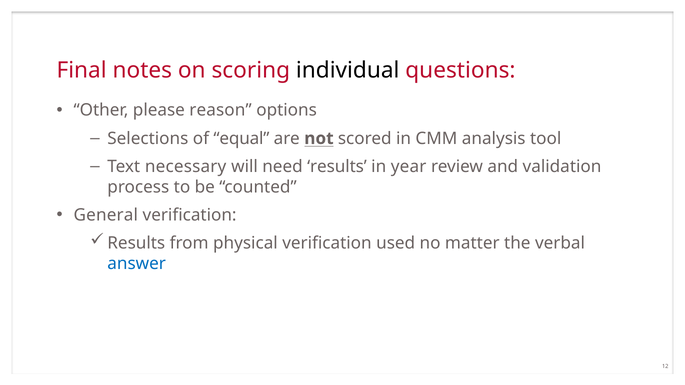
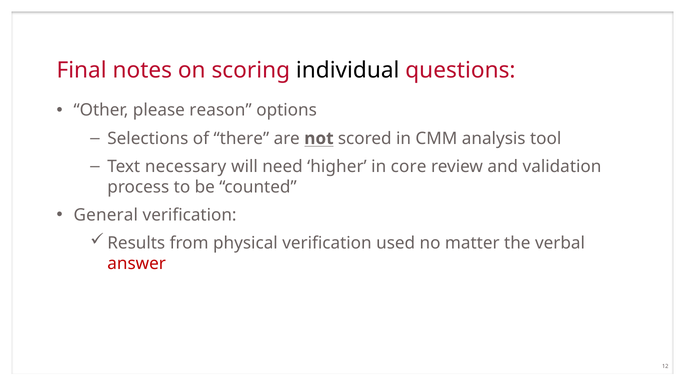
equal: equal -> there (241, 139)
need results: results -> higher (337, 167)
year: year -> core (409, 167)
answer colour: blue -> red (137, 264)
